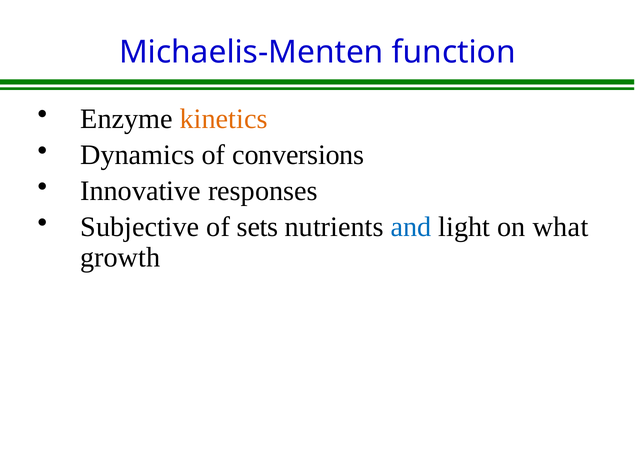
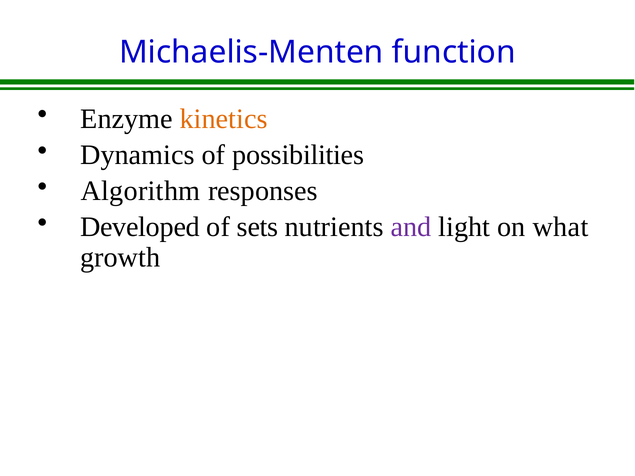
conversions: conversions -> possibilities (298, 155)
Innovative: Innovative -> Algorithm (140, 191)
Subjective: Subjective -> Developed (140, 227)
and colour: blue -> purple (411, 227)
